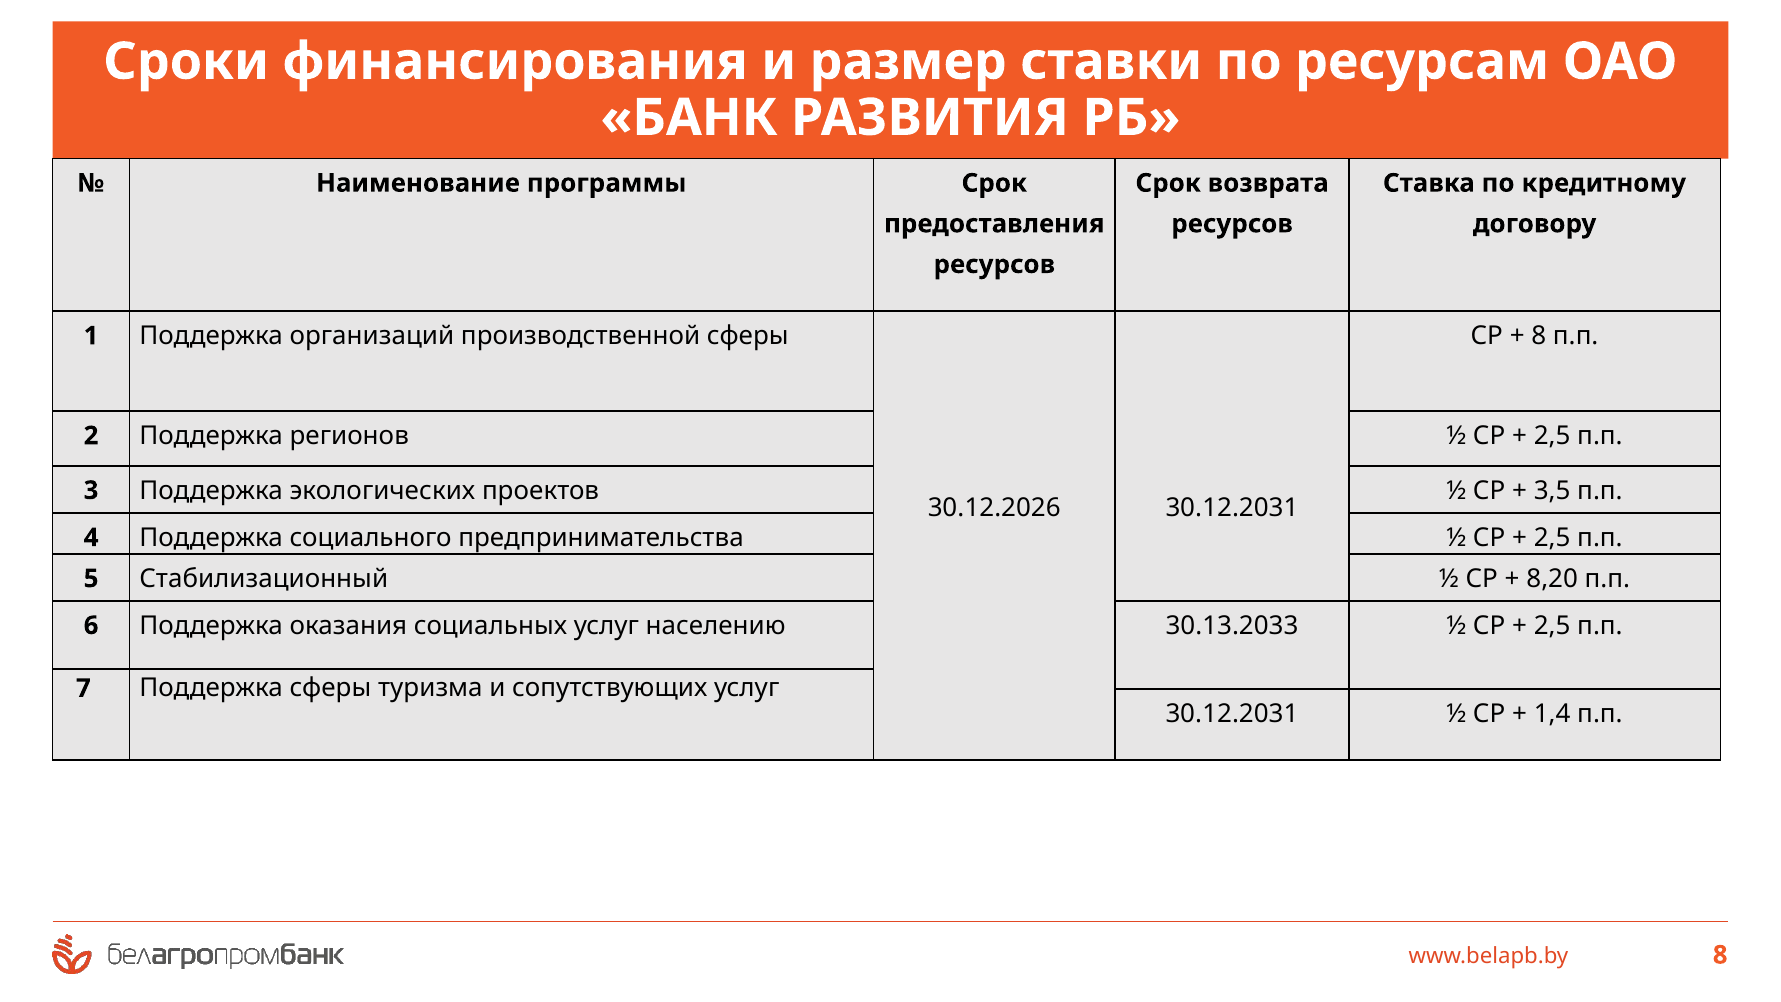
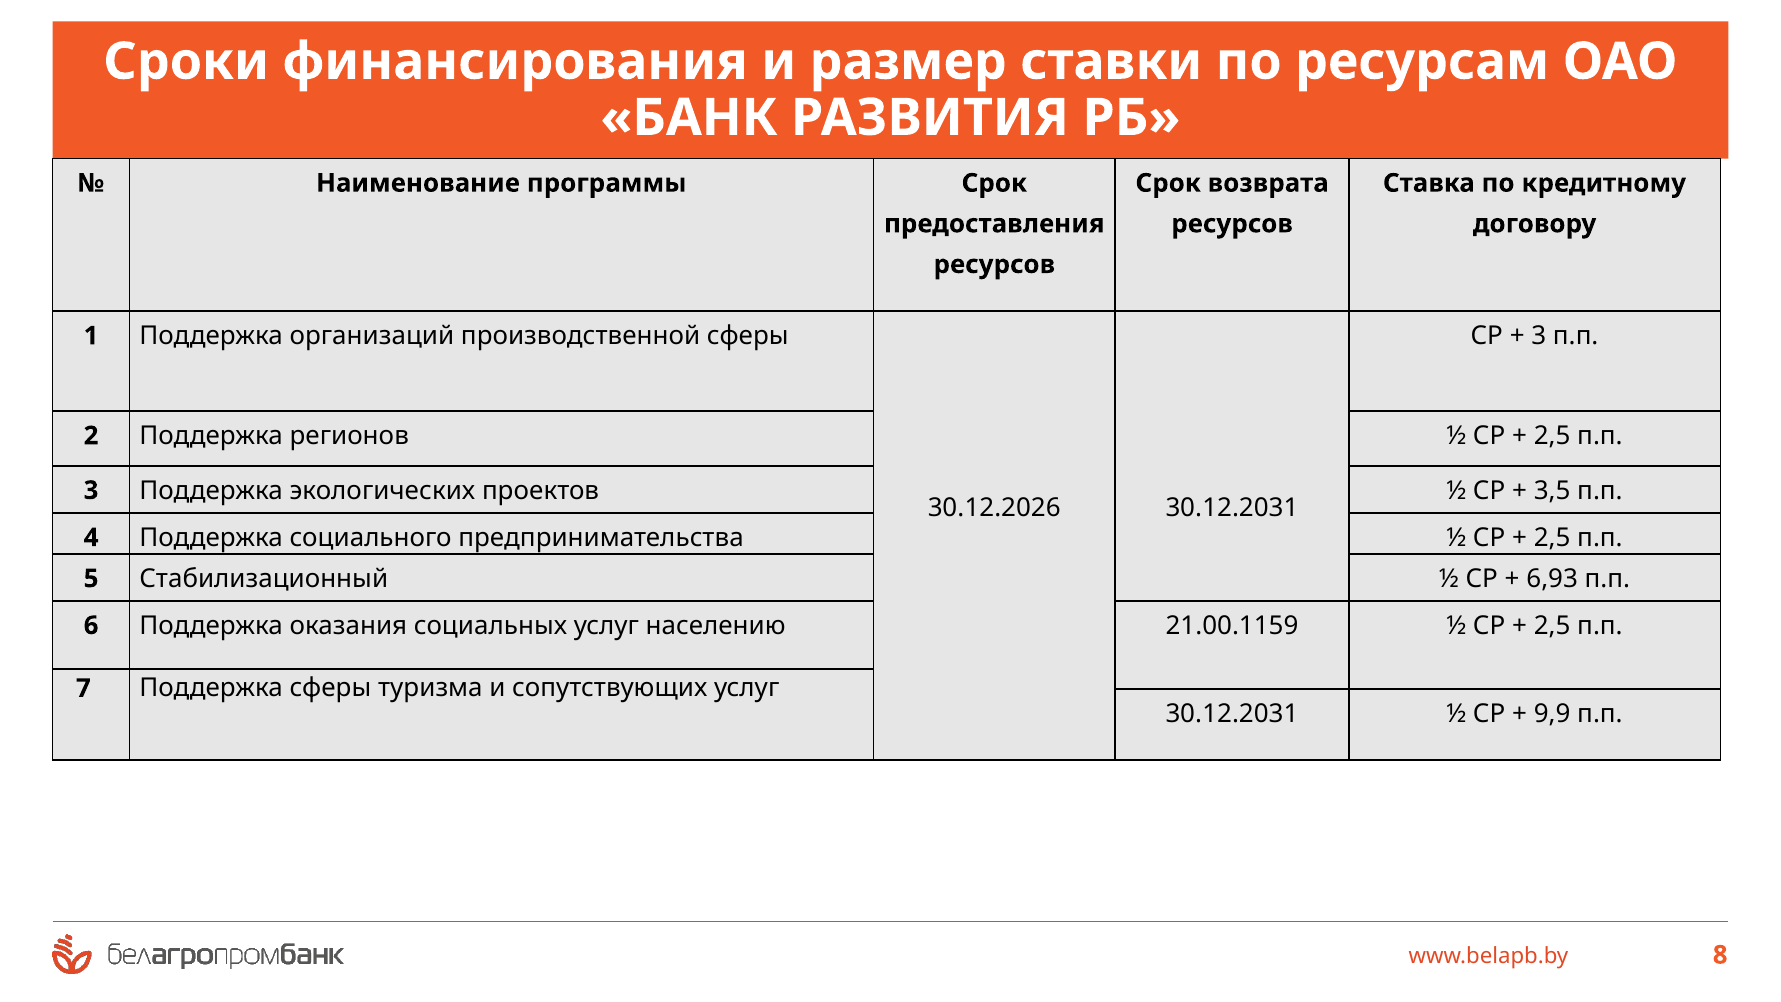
8: 8 -> 3 (1539, 336)
8,20: 8,20 -> 6,93 (1552, 579)
30.13.2033: 30.13.2033 -> 21.00.1159 (1232, 625)
1,4: 1,4 -> 9,9 (1552, 714)
